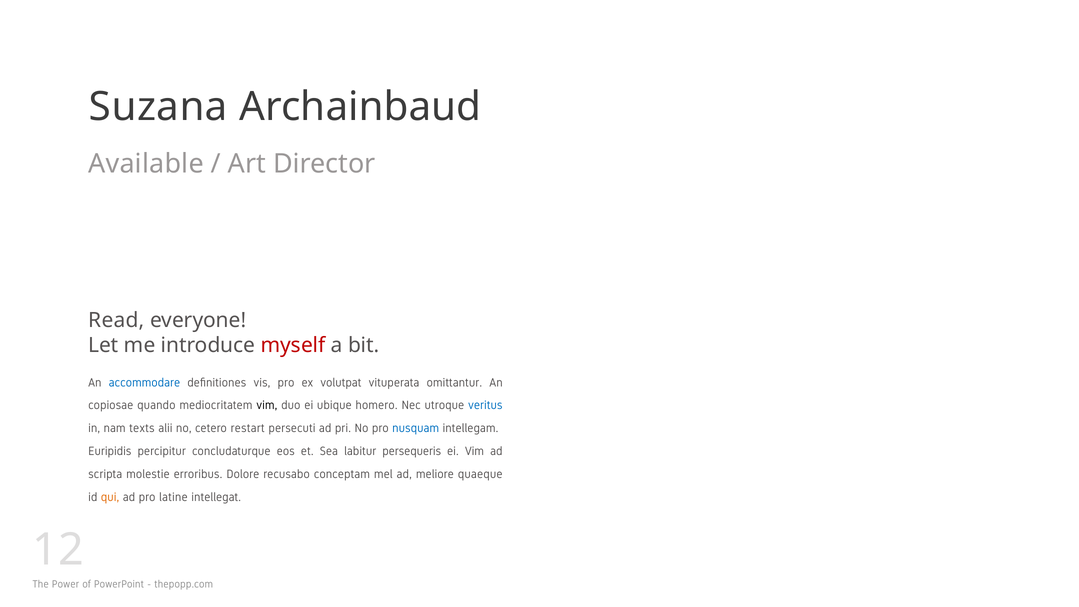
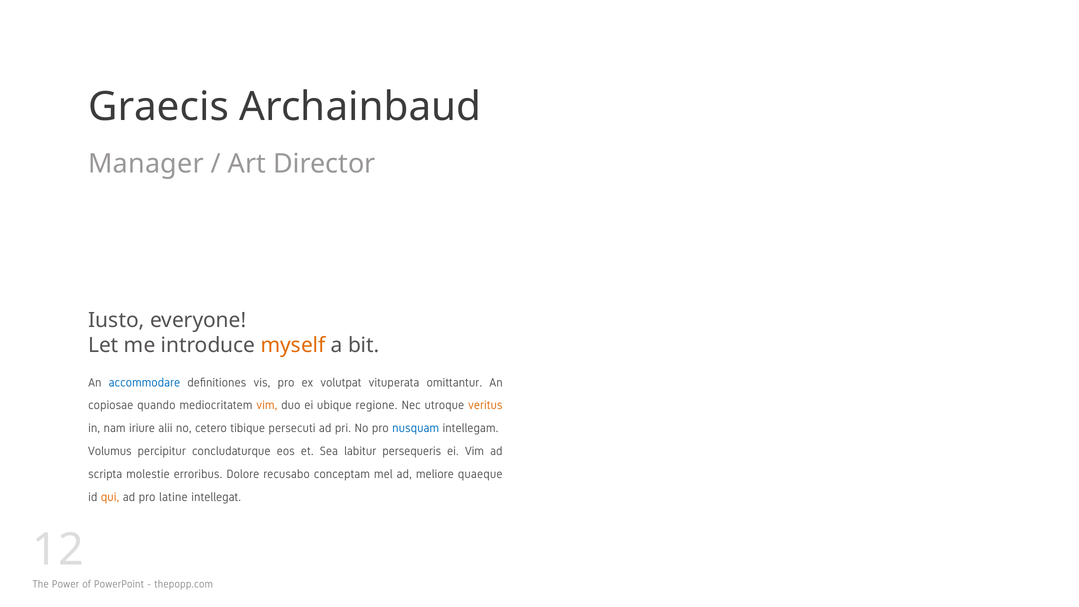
Suzana: Suzana -> Graecis (159, 107)
Available: Available -> Manager (146, 164)
Read: Read -> Iusto (116, 320)
myself colour: red -> orange (293, 345)
vim colour: black -> orange (267, 405)
homero: homero -> regione (377, 405)
veritus colour: blue -> orange (485, 405)
texts: texts -> iriure (142, 428)
restart: restart -> tibique (248, 428)
Euripidis: Euripidis -> Volumus (110, 451)
